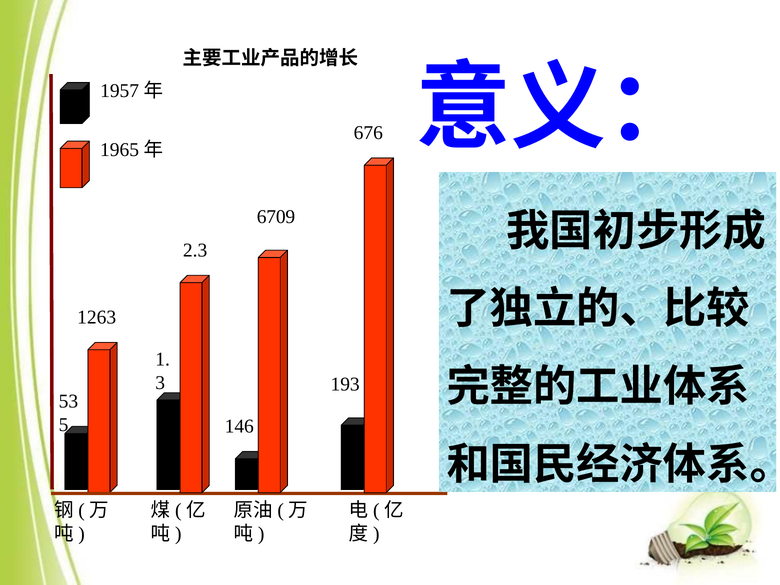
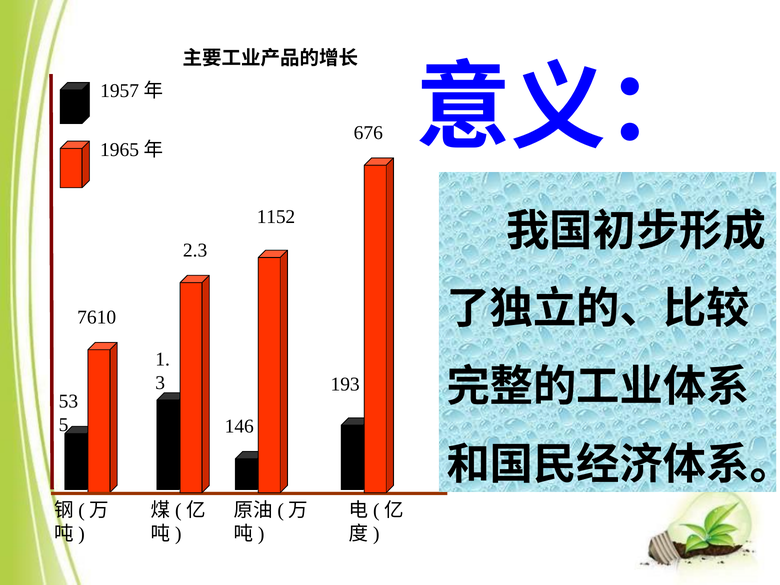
6709: 6709 -> 1152 (276, 217)
1263: 1263 -> 7610 (97, 317)
